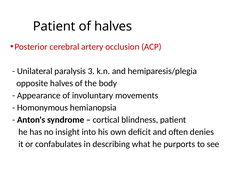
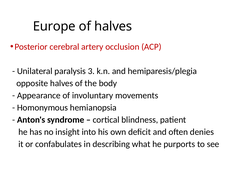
Patient: Patient -> Europe (54, 26)
